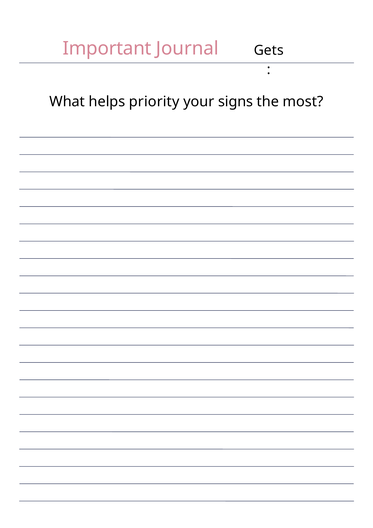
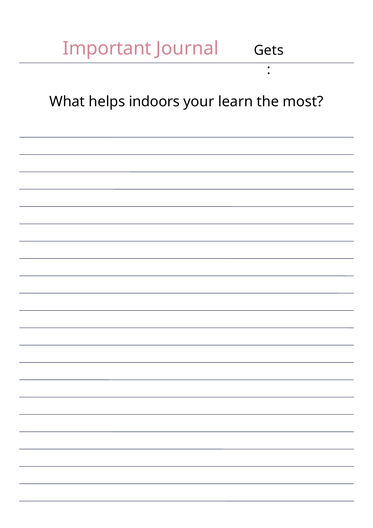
priority: priority -> indoors (154, 101)
signs: signs -> learn (236, 101)
